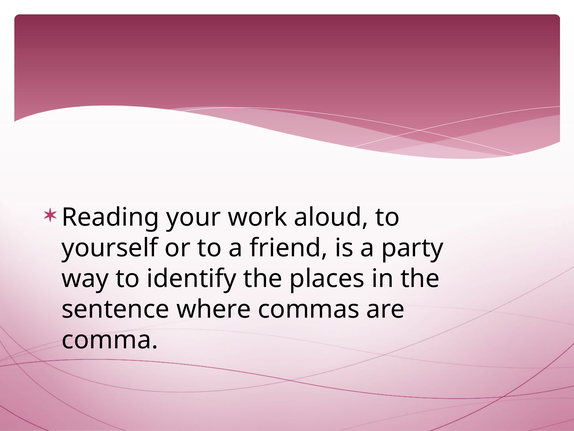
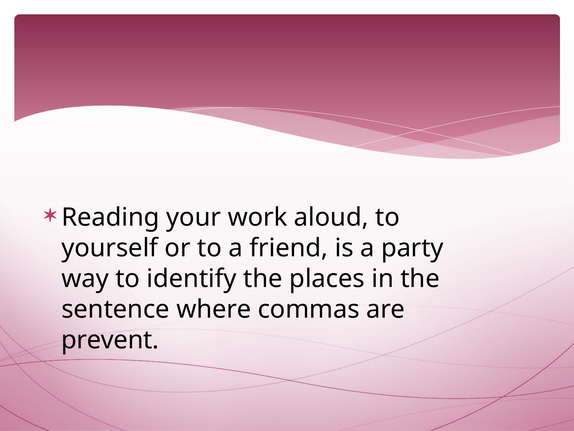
comma: comma -> prevent (110, 340)
